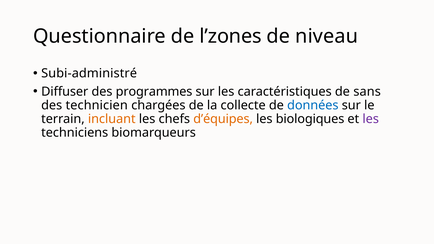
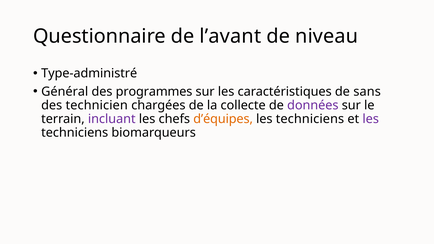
l’zones: l’zones -> l’avant (230, 36)
Subi-administré: Subi-administré -> Type-administré (89, 73)
Diffuser: Diffuser -> Général (65, 92)
données colour: blue -> purple (313, 105)
incluant colour: orange -> purple (112, 119)
biologiques: biologiques -> techniciens (310, 119)
